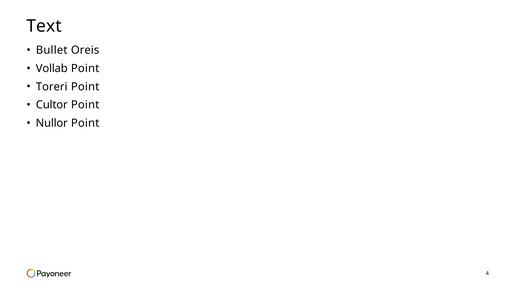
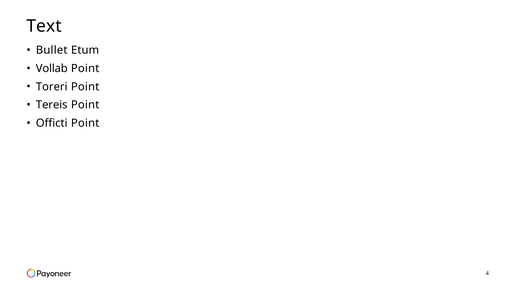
Oreis: Oreis -> Etum (85, 50)
Cultor: Cultor -> Tereis (52, 105)
Nullor: Nullor -> Officti (52, 123)
